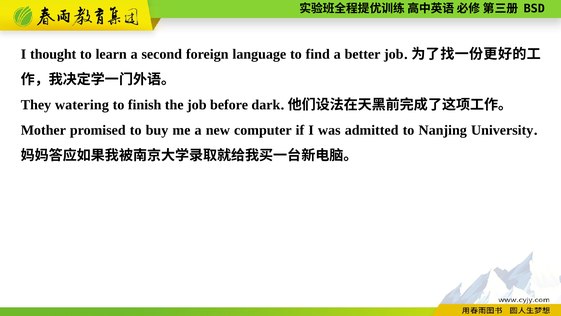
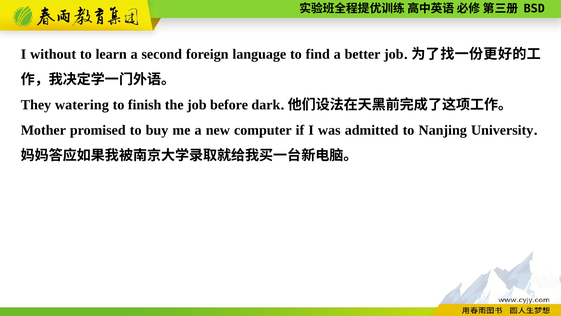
thought: thought -> without (53, 54)
